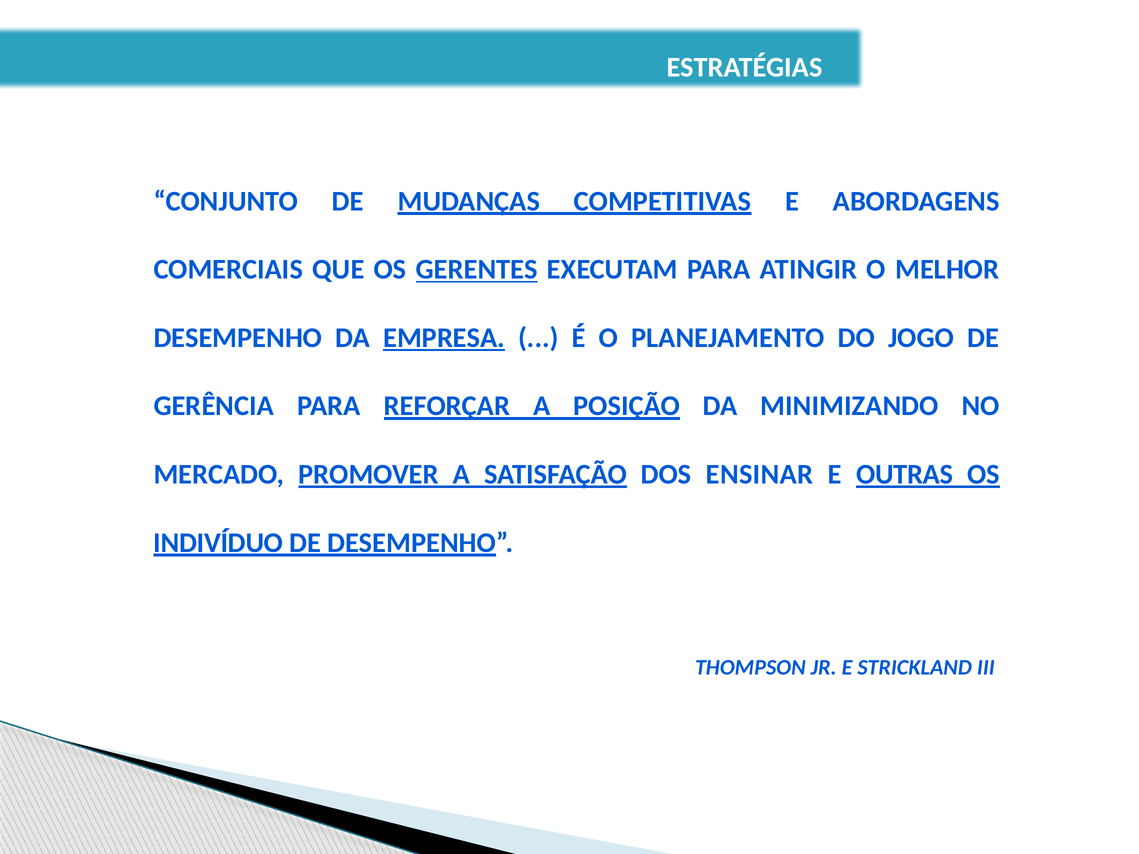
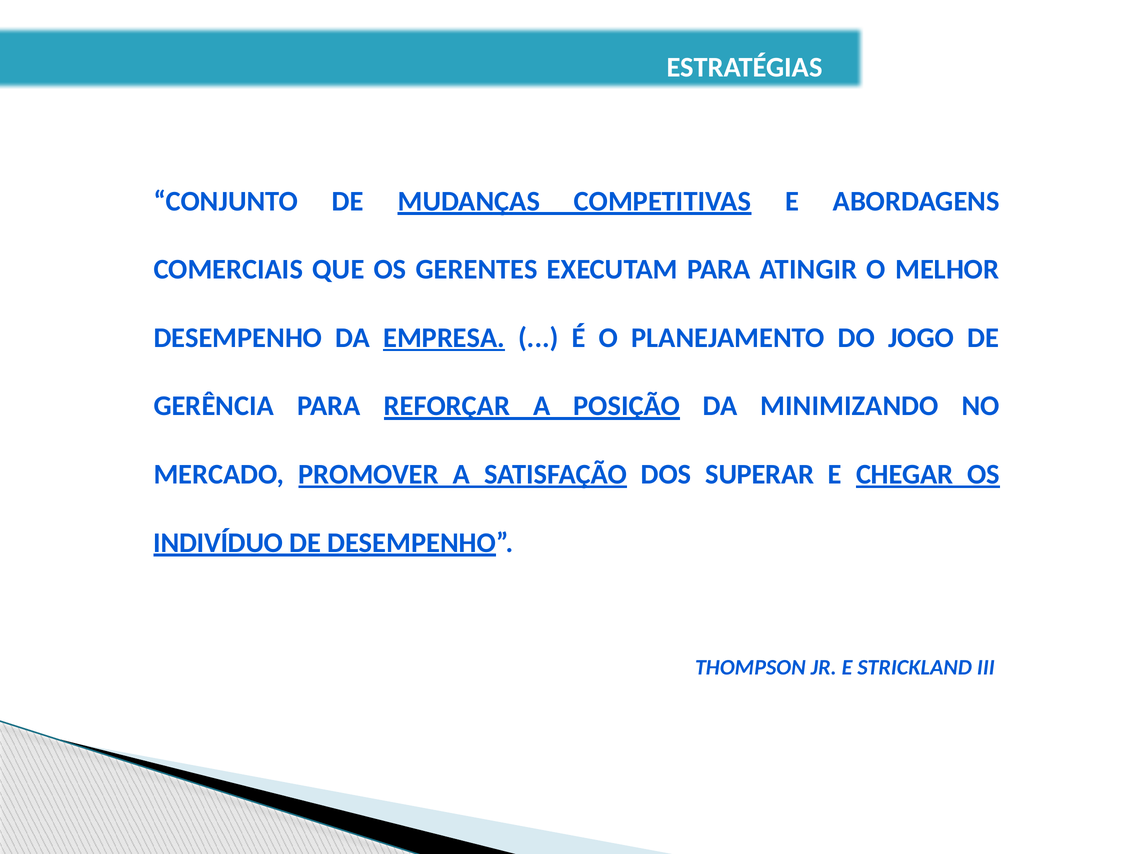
GERENTES underline: present -> none (477, 270)
ENSINAR: ENSINAR -> SUPERAR (760, 475)
OUTRAS: OUTRAS -> CHEGAR (905, 475)
